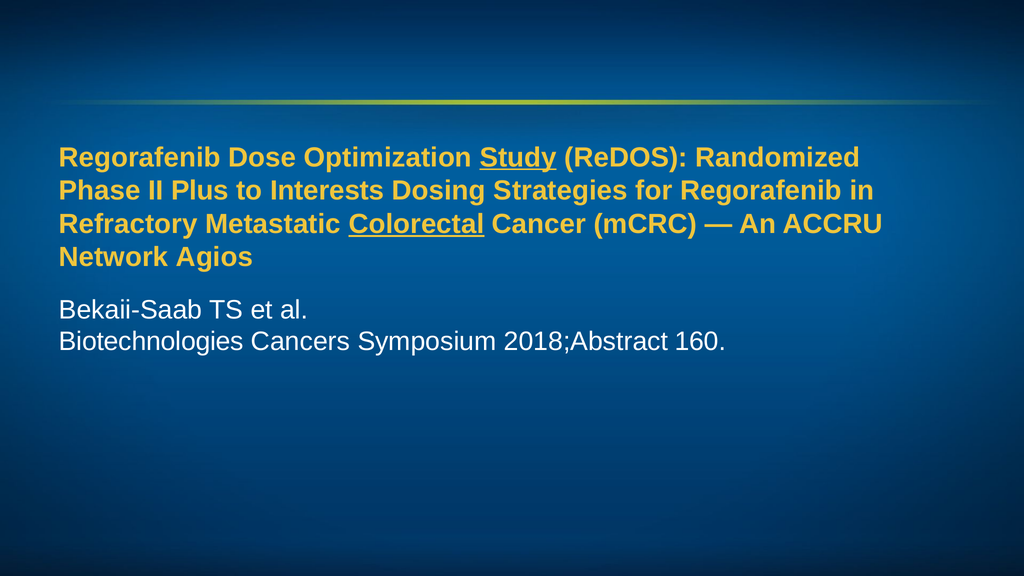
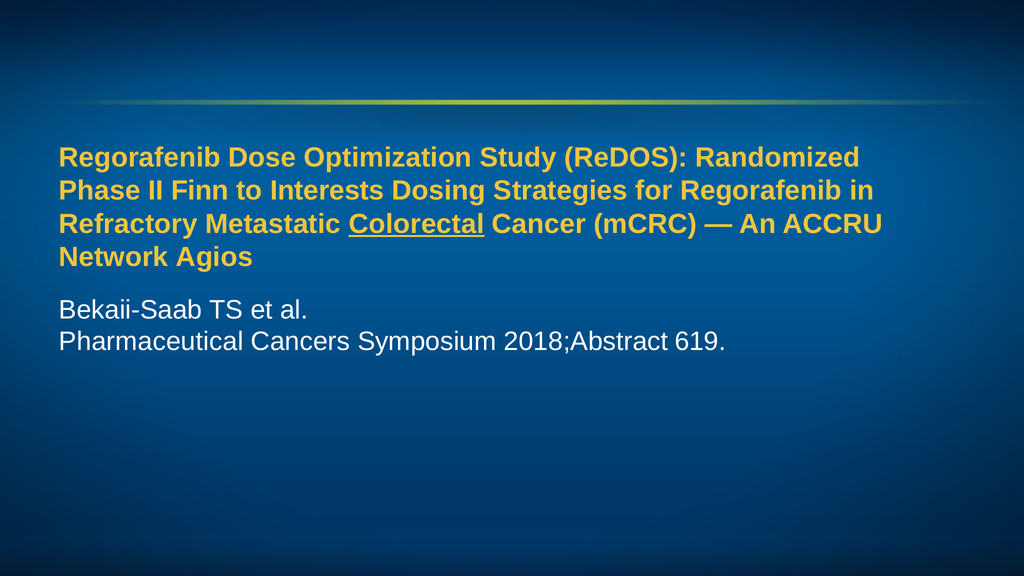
Study underline: present -> none (518, 157)
Plus: Plus -> Finn (200, 191)
Biotechnologies: Biotechnologies -> Pharmaceutical (151, 342)
160: 160 -> 619 (700, 342)
